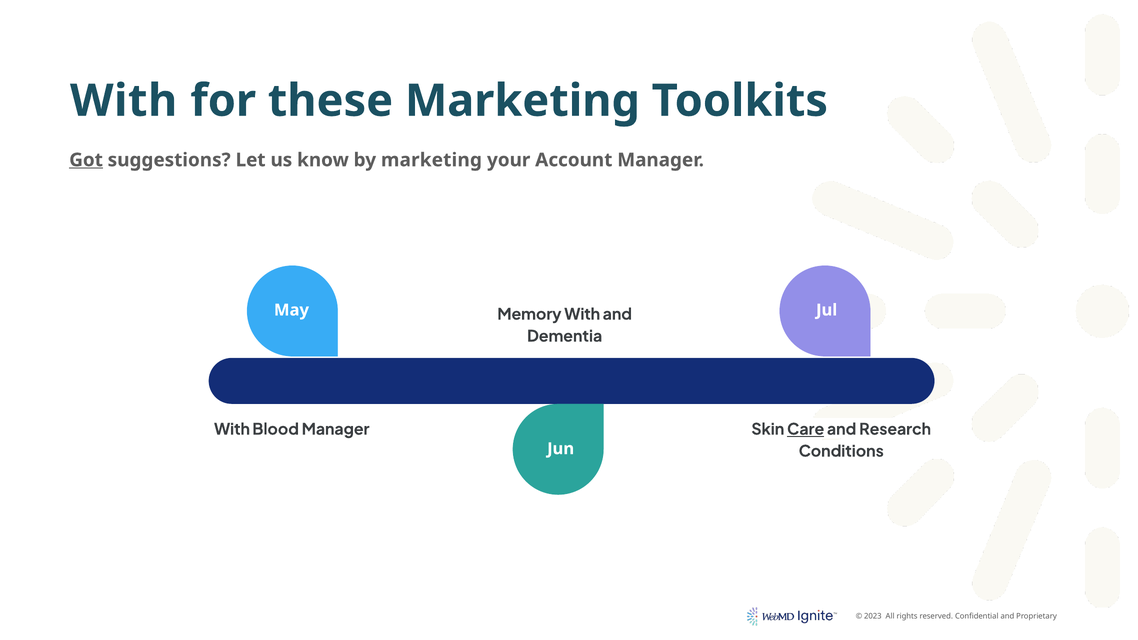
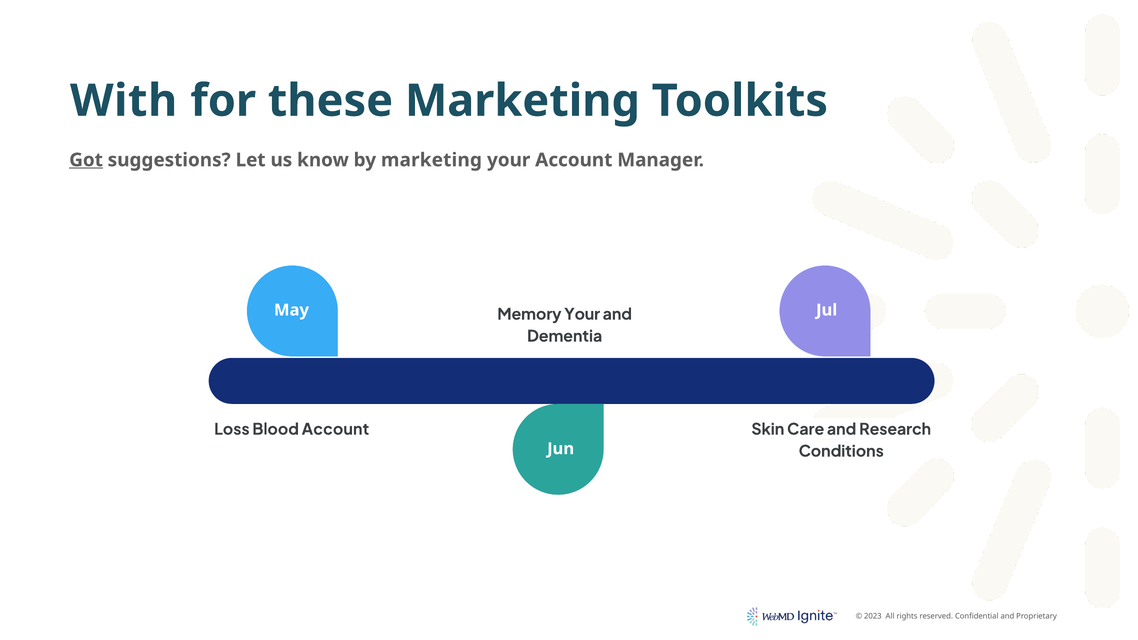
Memory With: With -> Your (582, 314)
With: With -> Loss (232, 429)
Blood Manager: Manager -> Account (335, 429)
Care underline: present -> none (806, 429)
